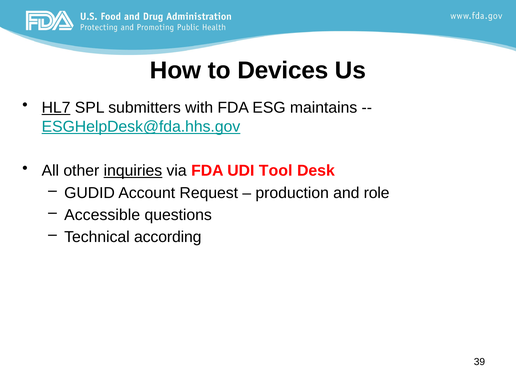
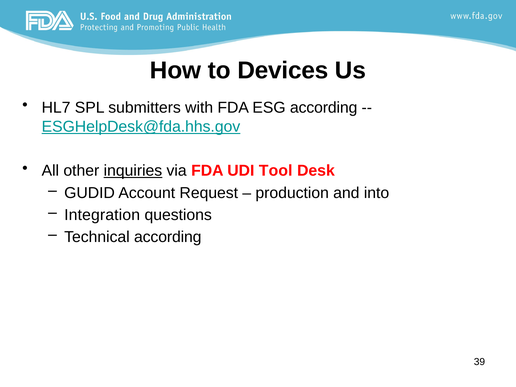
HL7 underline: present -> none (56, 108)
ESG maintains: maintains -> according (324, 108)
role: role -> into (377, 193)
Accessible: Accessible -> Integration (102, 215)
